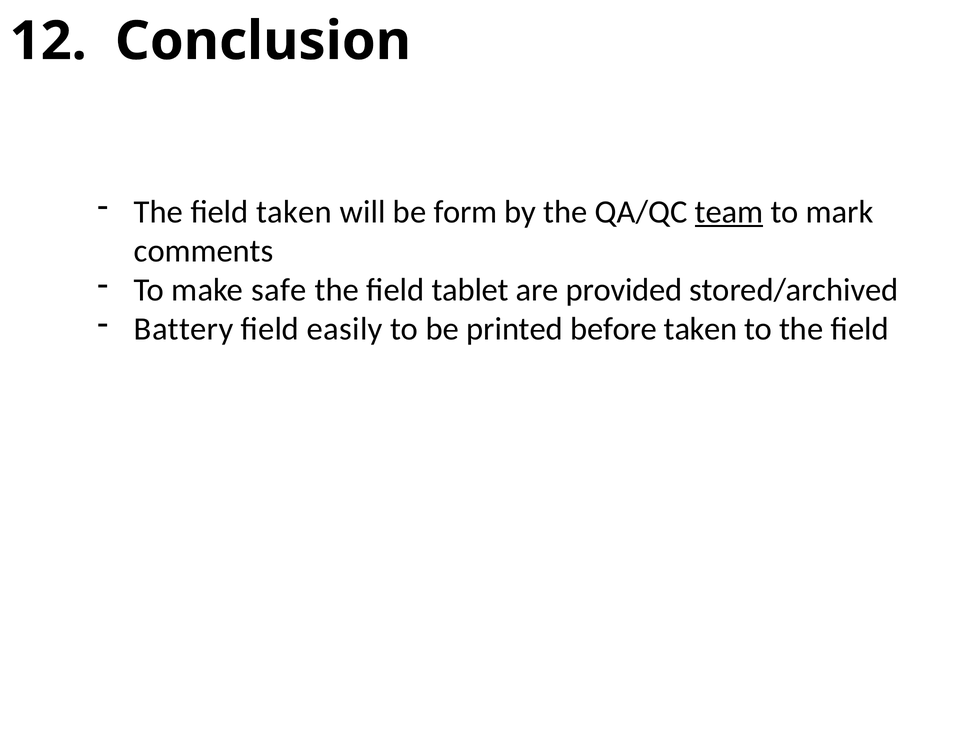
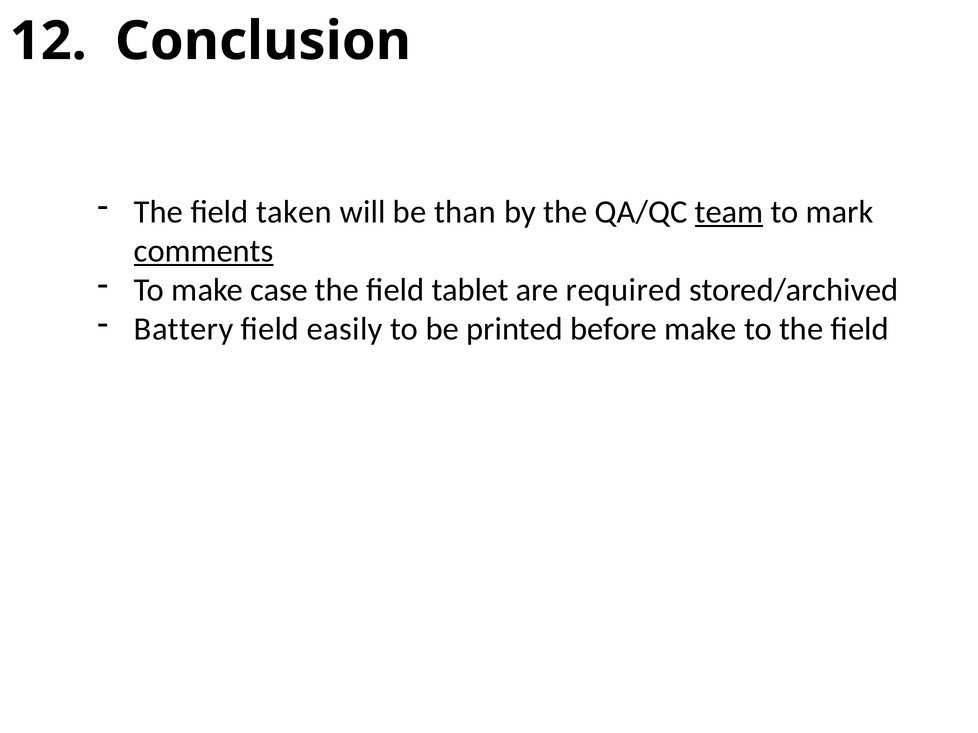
form: form -> than (465, 212)
comments underline: none -> present (204, 251)
safe: safe -> case (279, 290)
provided: provided -> required (624, 290)
before taken: taken -> make (701, 329)
